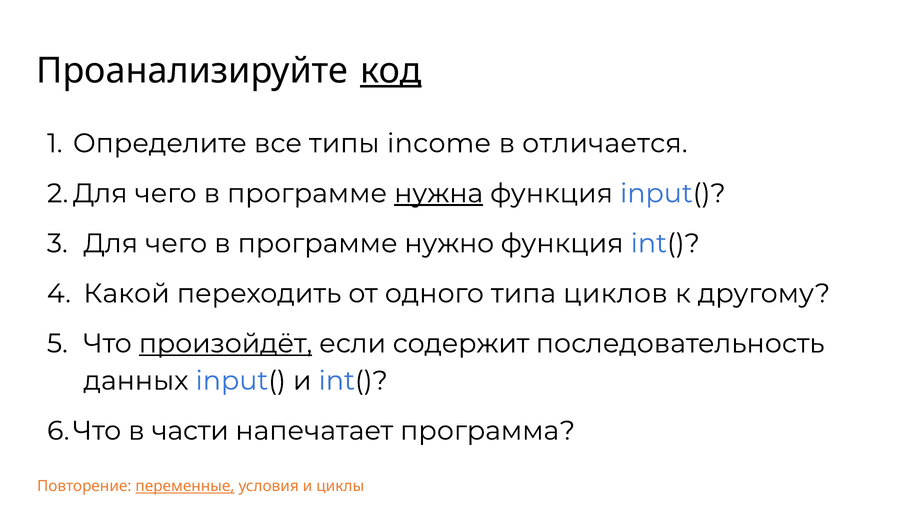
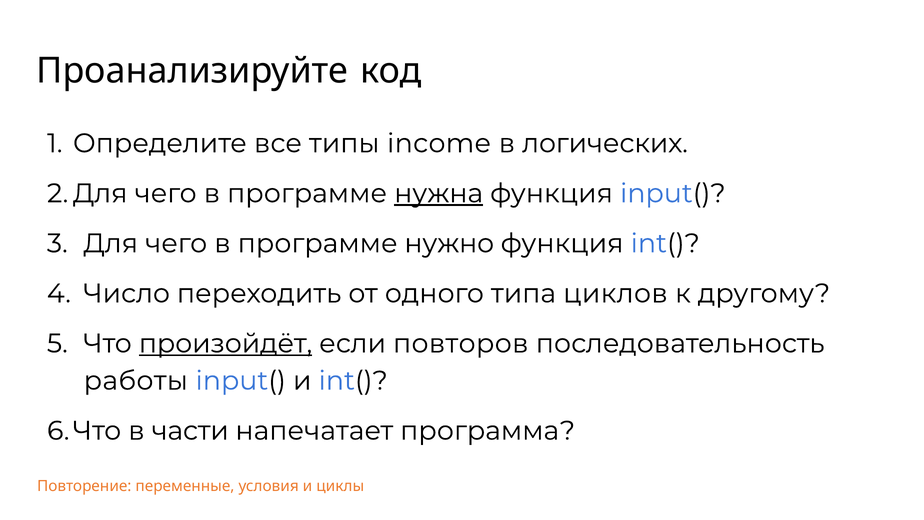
код underline: present -> none (391, 71)
отличается: отличается -> логических (605, 143)
Какой: Какой -> Число (127, 293)
содержит: содержит -> повторов (461, 343)
данных: данных -> работы (136, 381)
переменные underline: present -> none (185, 486)
